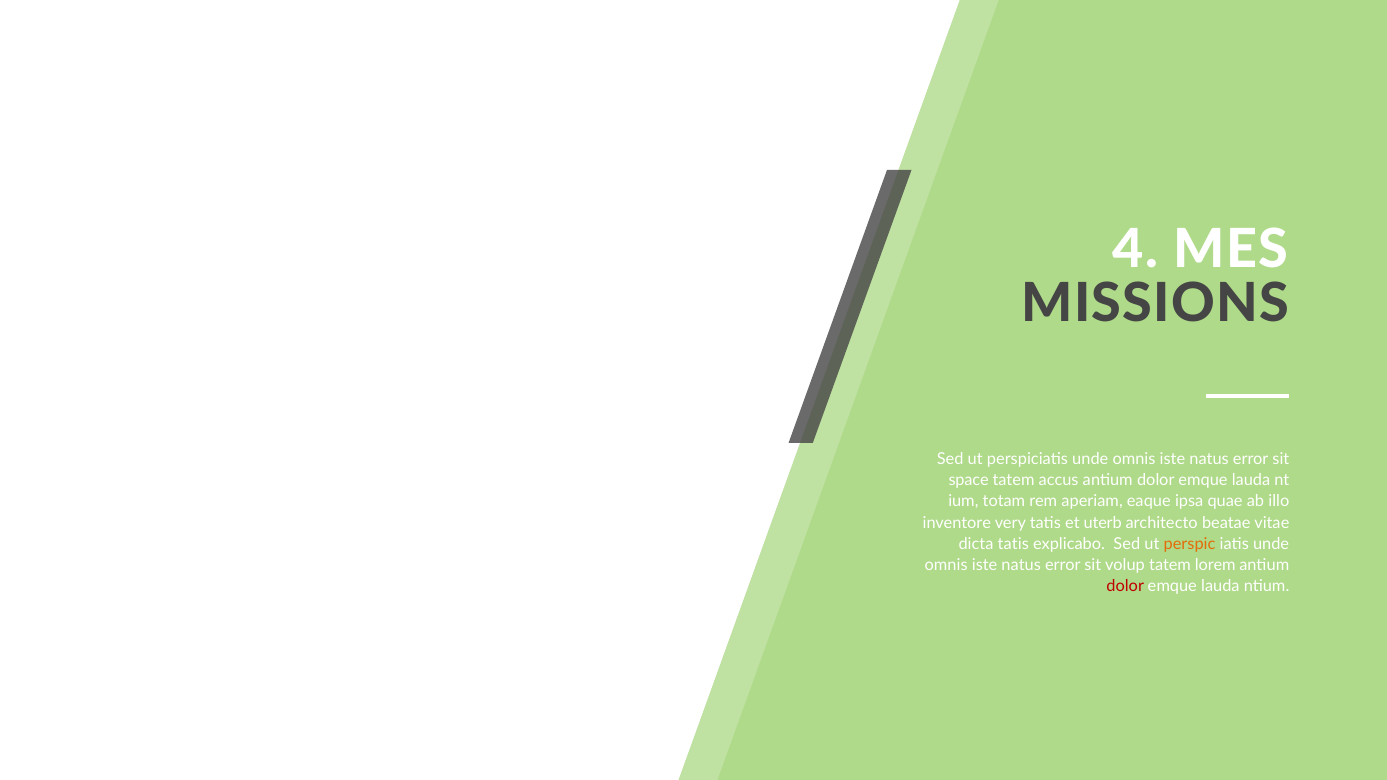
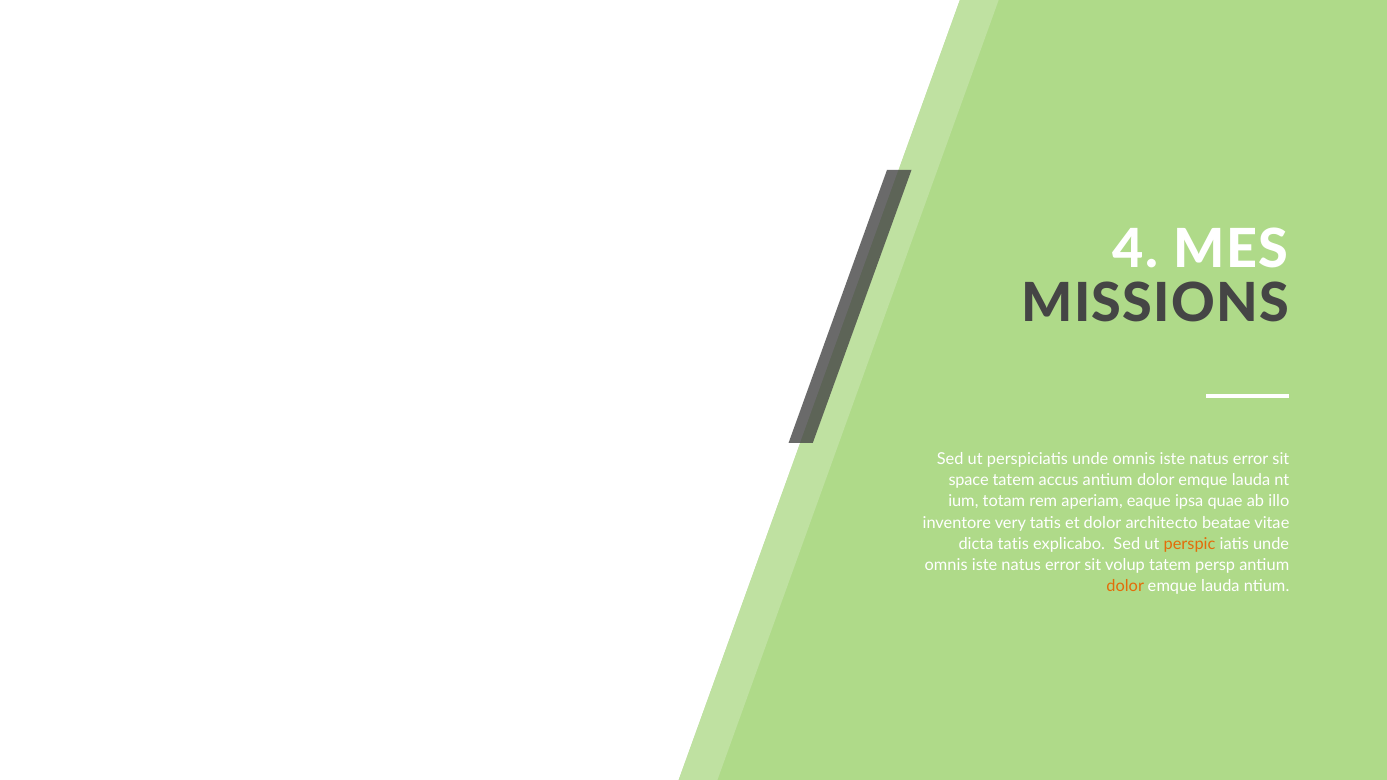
et uterb: uterb -> dolor (1103, 523)
lorem: lorem -> persp (1215, 565)
dolor colour: red -> orange (1125, 586)
